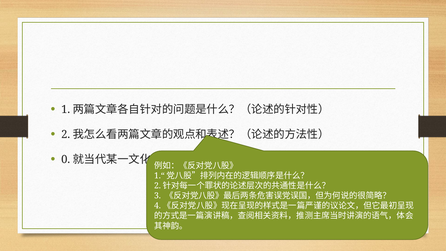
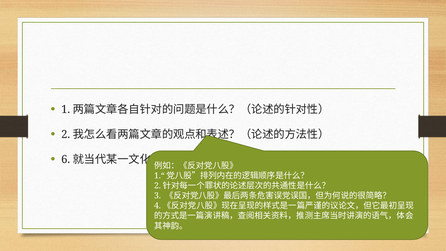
0: 0 -> 6 (66, 160)
